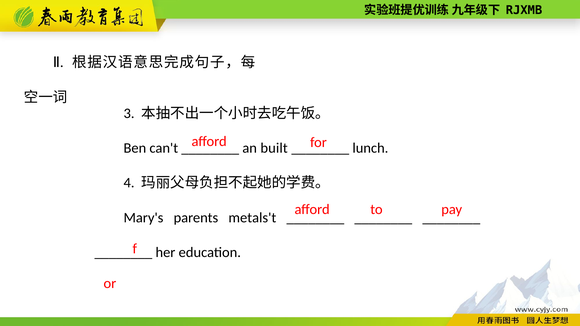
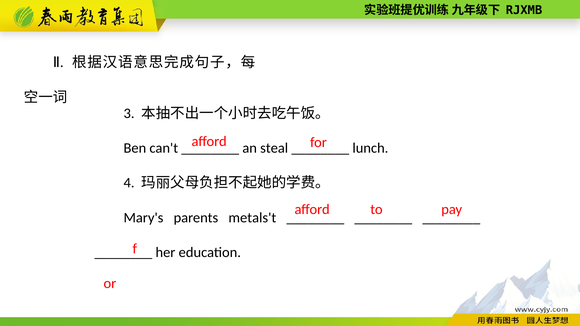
built: built -> steal (274, 148)
